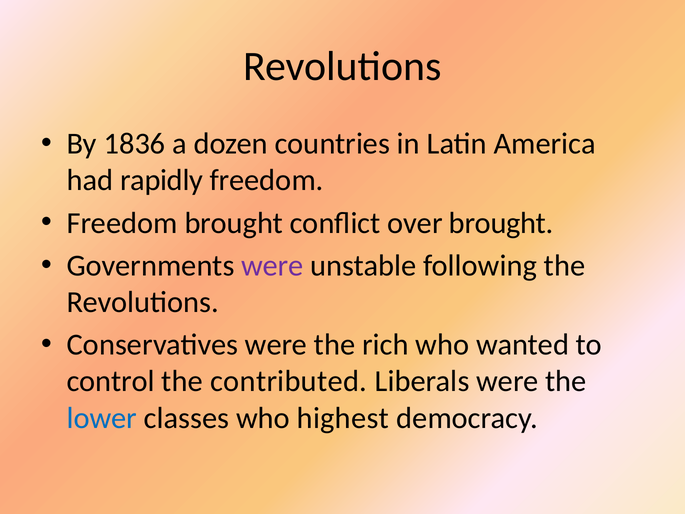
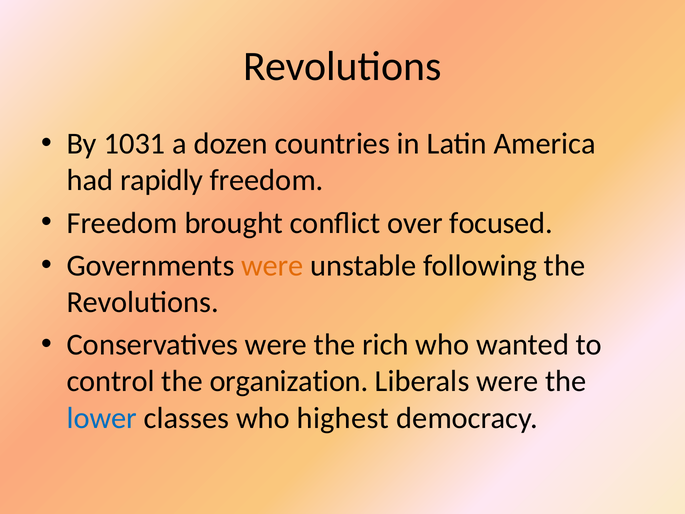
1836: 1836 -> 1031 (134, 144)
over brought: brought -> focused (501, 223)
were colour: purple -> orange (272, 266)
contributed: contributed -> organization (289, 381)
